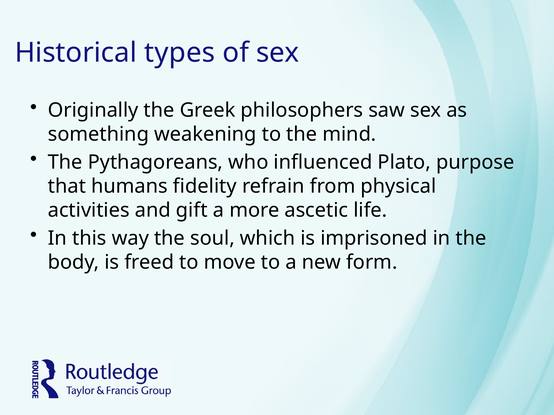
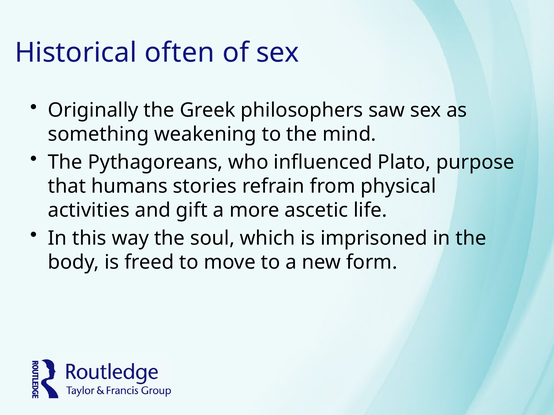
types: types -> often (180, 53)
fidelity: fidelity -> stories (205, 186)
